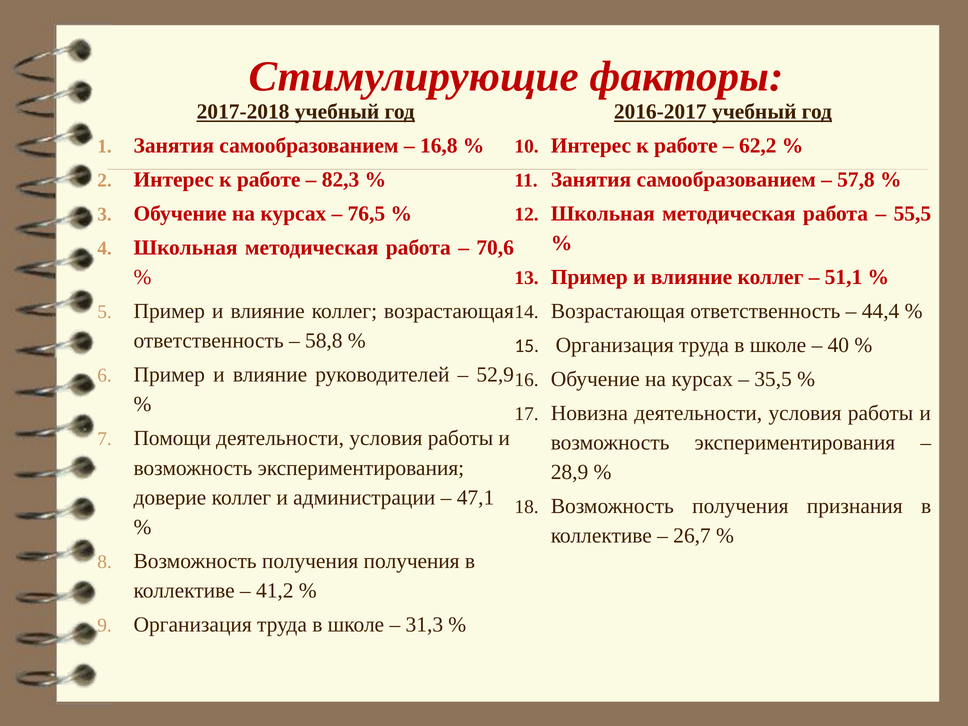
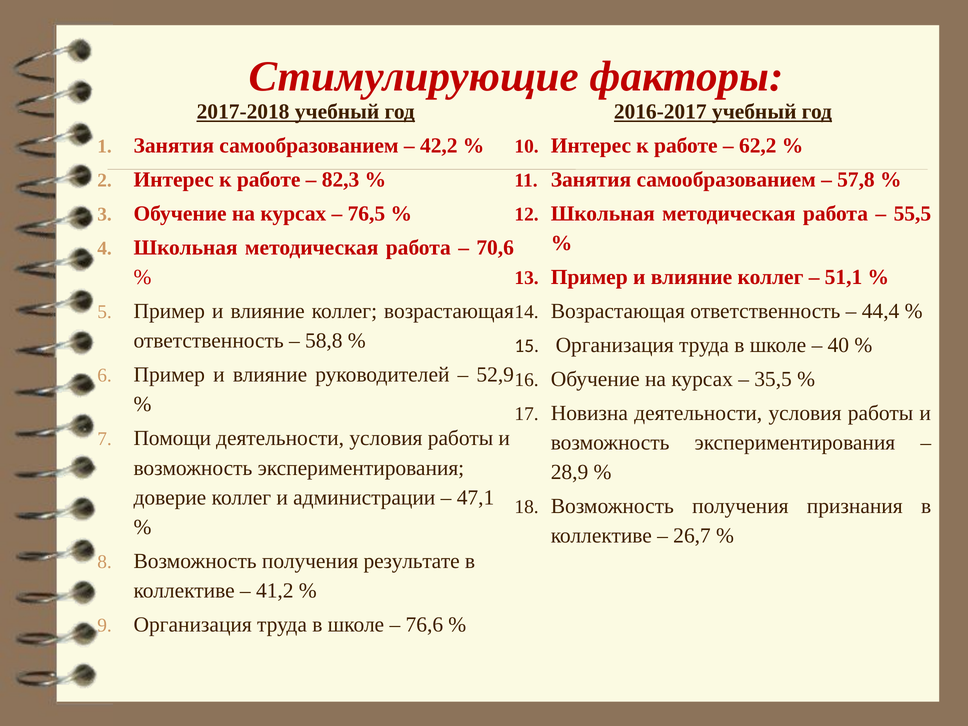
16,8: 16,8 -> 42,2 (439, 146)
получения получения: получения -> результате (412, 561)
31,3: 31,3 -> 76,6 (424, 625)
